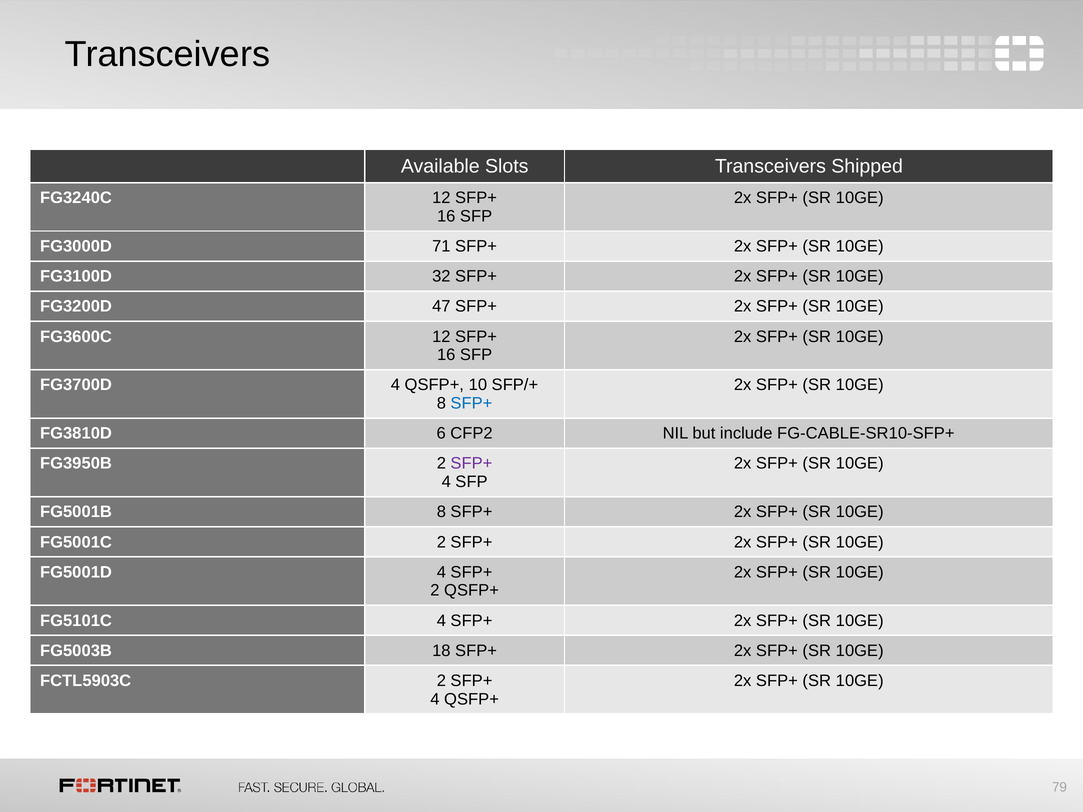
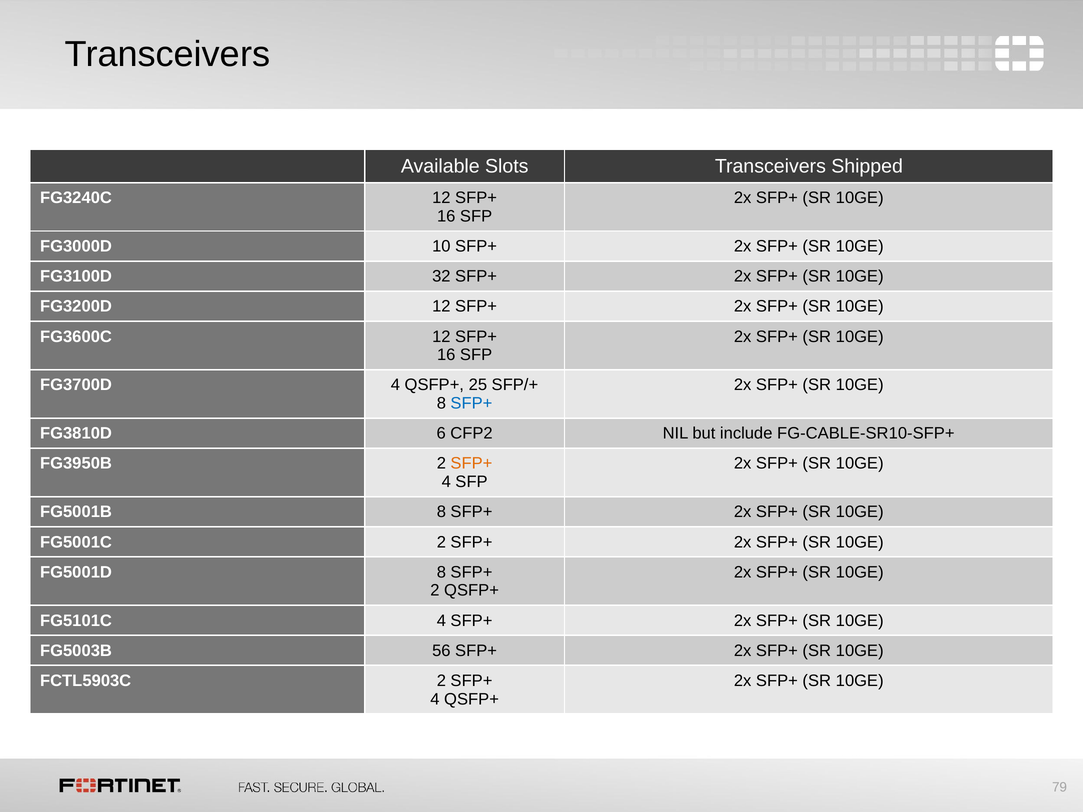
71: 71 -> 10 (441, 246)
FG3200D 47: 47 -> 12 (441, 307)
10: 10 -> 25 (478, 385)
SFP+ colour: purple -> orange (471, 464)
FG5001D 4: 4 -> 8 (441, 572)
18: 18 -> 56 (441, 651)
